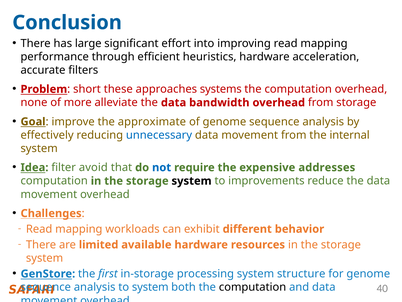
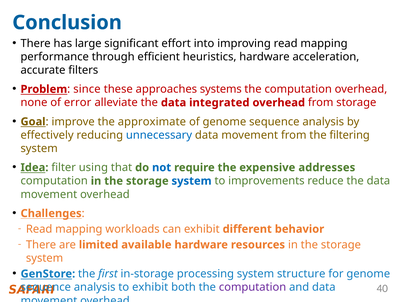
short: short -> since (87, 89)
more: more -> error (78, 102)
bandwidth: bandwidth -> integrated (219, 102)
internal: internal -> filtering (350, 135)
avoid: avoid -> using (93, 167)
system colour: black -> blue (192, 181)
to system: system -> exhibit (150, 287)
computation colour: black -> purple (253, 287)
